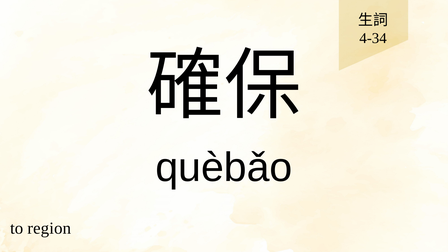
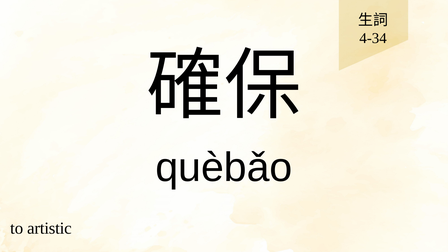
region: region -> artistic (49, 228)
